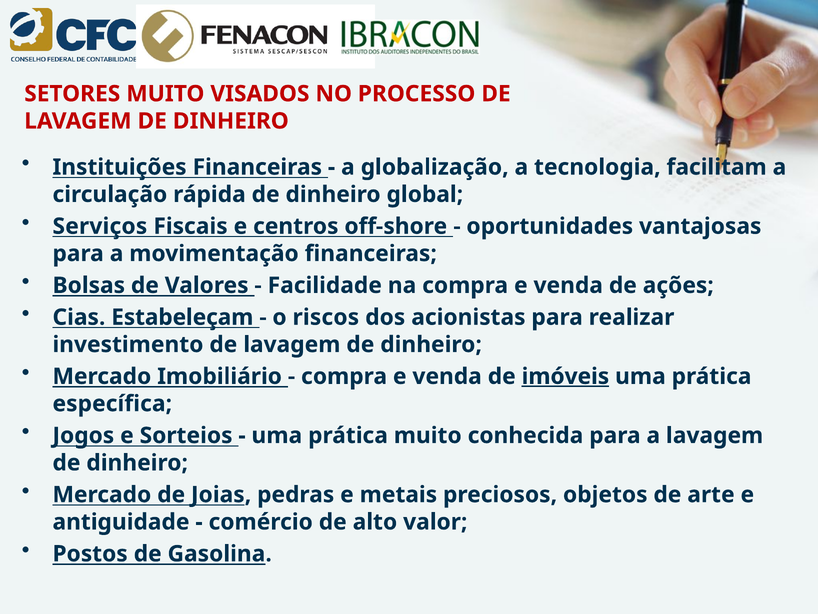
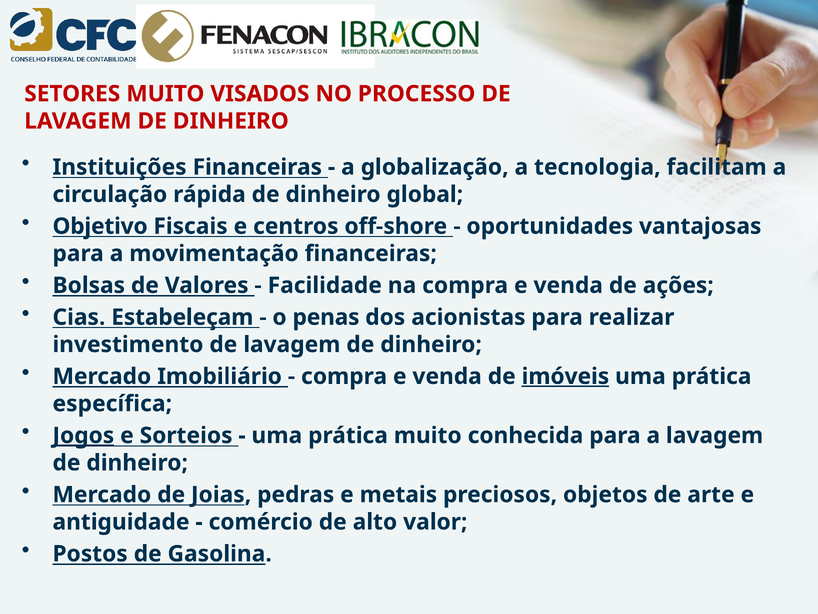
Serviços: Serviços -> Objetivo (100, 226)
riscos: riscos -> penas (326, 317)
Jogos underline: none -> present (83, 435)
